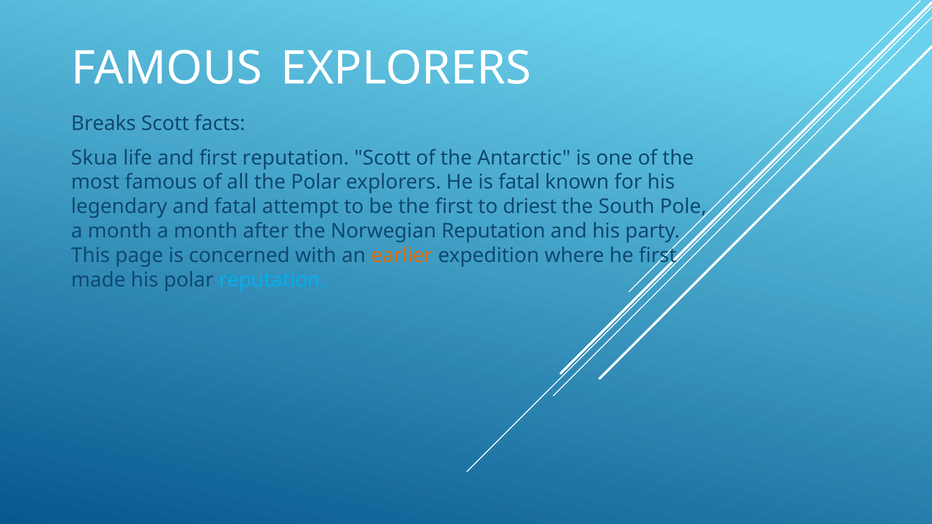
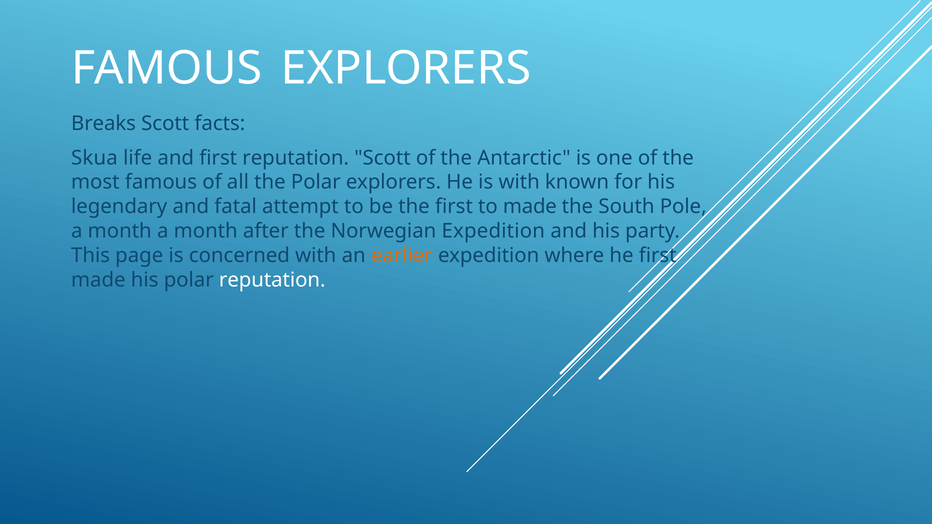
is fatal: fatal -> with (519, 182)
to driest: driest -> made (530, 207)
Norwegian Reputation: Reputation -> Expedition (493, 231)
reputation colour: light blue -> white (272, 280)
